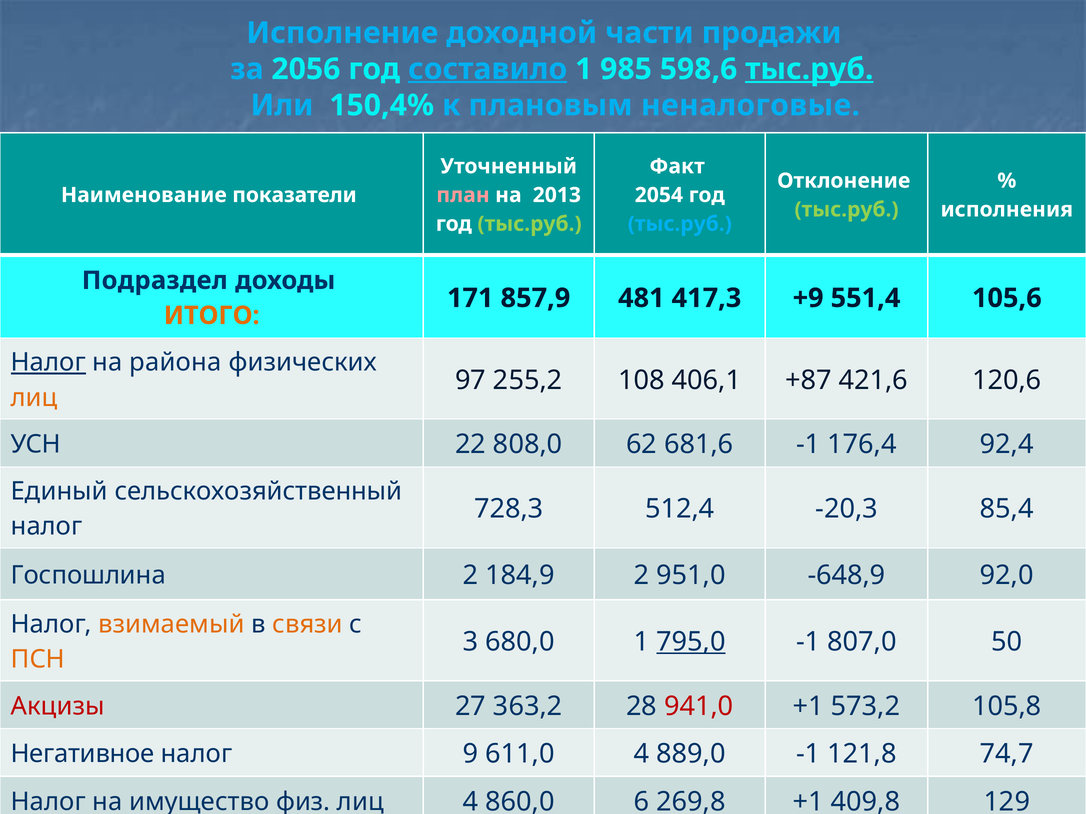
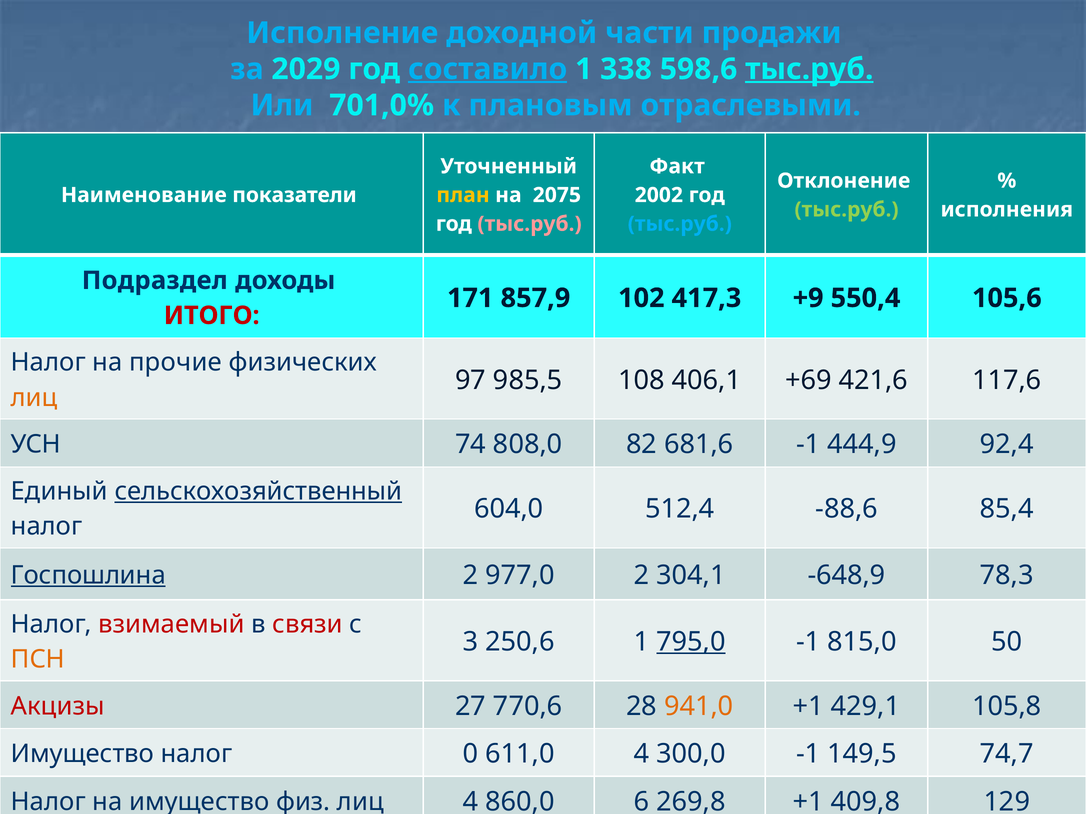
2056: 2056 -> 2029 (306, 69)
985: 985 -> 338 (626, 69)
150,4%: 150,4% -> 701,0% (382, 105)
неналоговые: неналоговые -> отраслевыми (751, 105)
план colour: pink -> yellow (463, 195)
2013: 2013 -> 2075 (557, 195)
2054: 2054 -> 2002 (659, 195)
тыс.руб colour: light green -> pink (530, 224)
481: 481 -> 102 (641, 298)
551,4: 551,4 -> 550,4 (865, 298)
ИТОГО colour: orange -> red (212, 316)
Налог underline: present -> none (48, 363)
района: района -> прочие (176, 363)
255,2: 255,2 -> 985,5 (528, 380)
+87: +87 -> +69 (808, 380)
120,6: 120,6 -> 117,6 (1007, 380)
22: 22 -> 74 (471, 445)
62: 62 -> 82 (642, 445)
176,4: 176,4 -> 444,9 (862, 445)
сельскохозяйственный underline: none -> present (258, 492)
728,3: 728,3 -> 604,0 (509, 509)
-20,3: -20,3 -> -88,6 (847, 509)
Госпошлина underline: none -> present (88, 576)
184,9: 184,9 -> 977,0 (520, 576)
951,0: 951,0 -> 304,1 (691, 576)
92,0: 92,0 -> 78,3 (1007, 576)
взимаемый colour: orange -> red (171, 624)
связи colour: orange -> red (308, 624)
680,0: 680,0 -> 250,6 (520, 642)
807,0: 807,0 -> 815,0 (862, 642)
363,2: 363,2 -> 770,6 (528, 707)
941,0 colour: red -> orange (699, 707)
573,2: 573,2 -> 429,1 (865, 707)
Негативное: Негативное -> Имущество (82, 754)
9: 9 -> 0 (471, 754)
889,0: 889,0 -> 300,0 (691, 754)
121,8: 121,8 -> 149,5 (862, 754)
